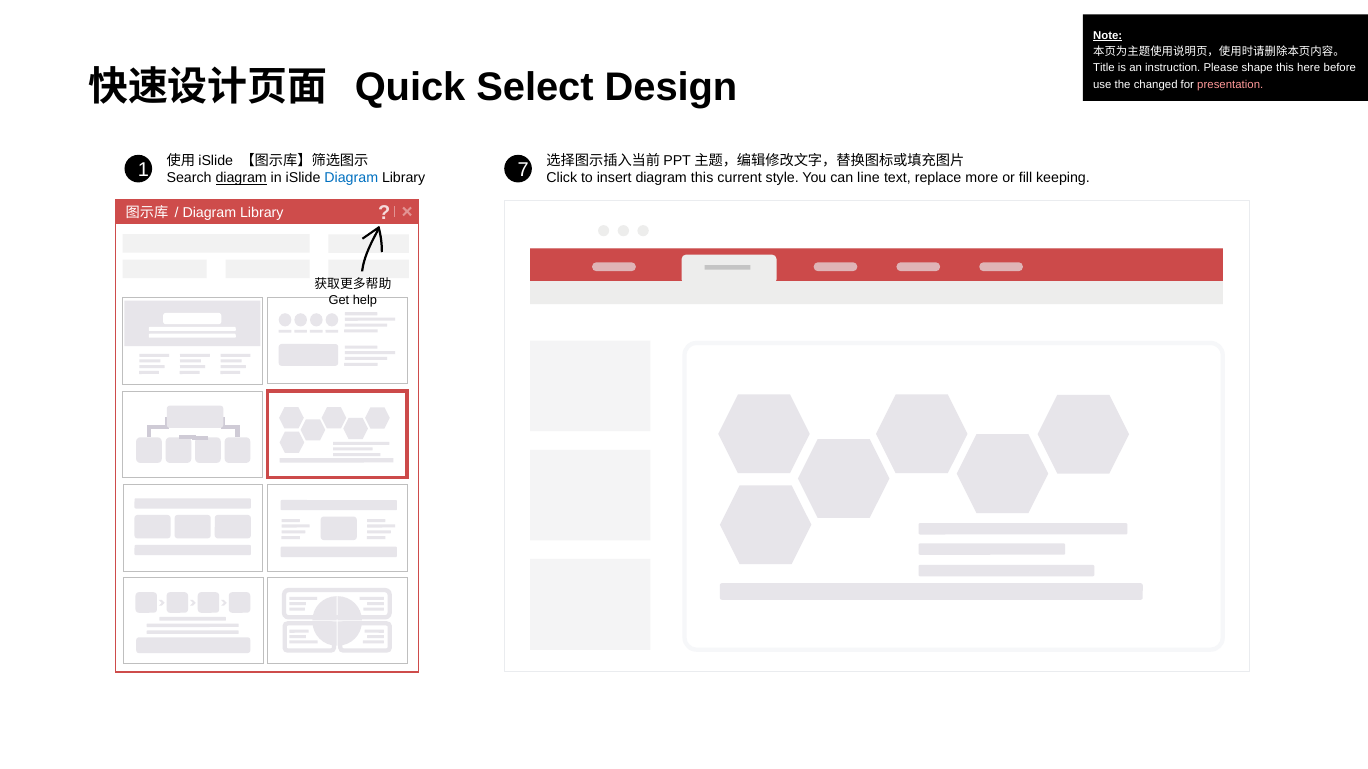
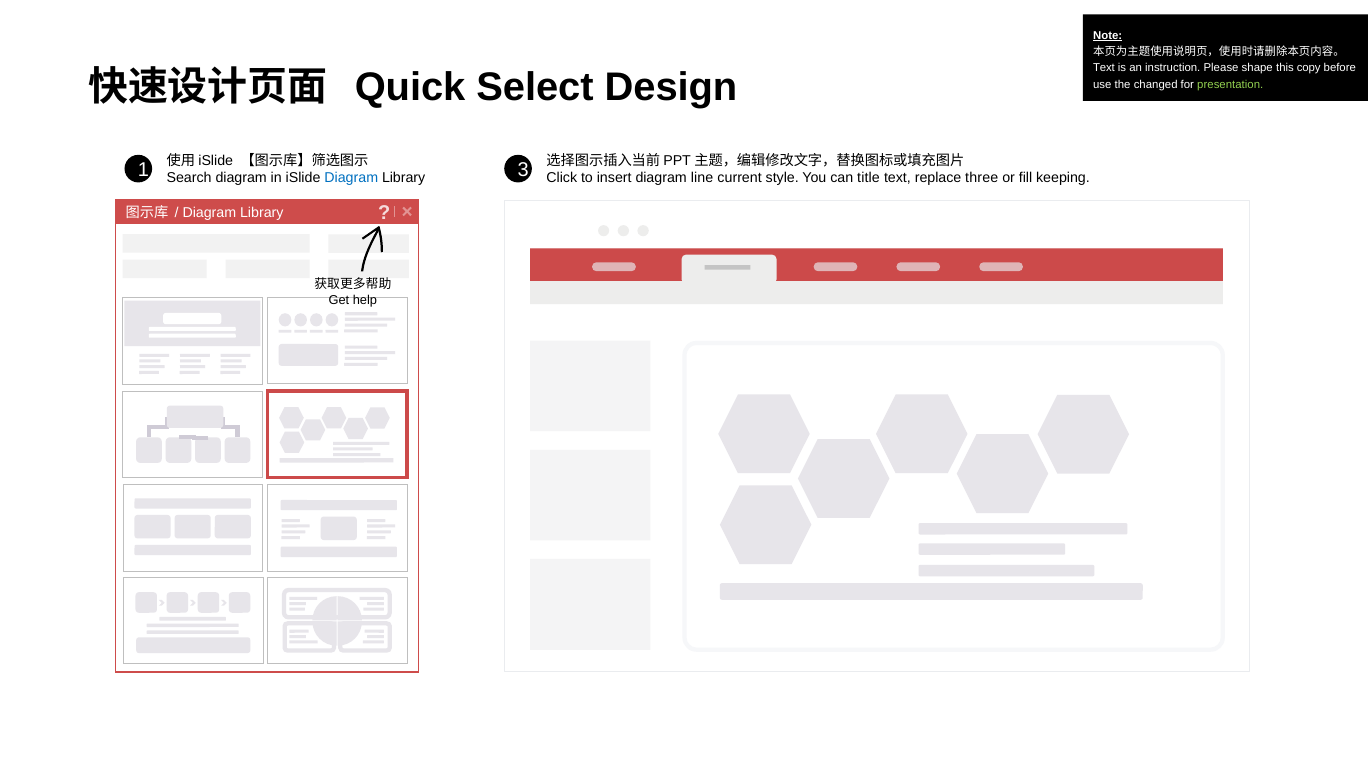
Title: Title -> Text (1104, 68)
here: here -> copy (1309, 68)
presentation colour: pink -> light green (1230, 84)
7: 7 -> 3 (523, 170)
diagram underline: present -> none (241, 178)
diagram this: this -> line (702, 178)
line: line -> title (869, 178)
more: more -> three (982, 178)
